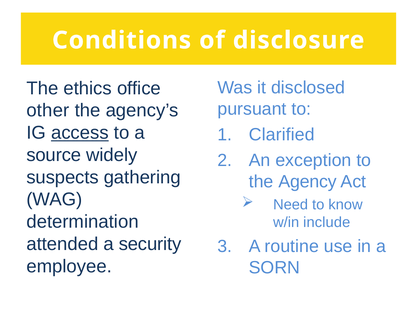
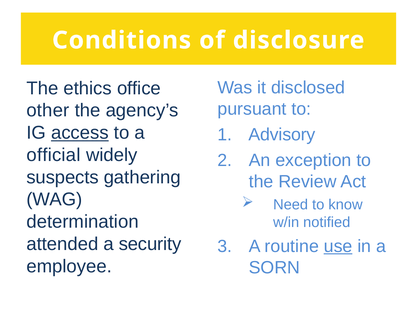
Clarified: Clarified -> Advisory (282, 135)
source: source -> official (54, 155)
Agency: Agency -> Review (308, 182)
include: include -> notified (327, 222)
use underline: none -> present (338, 246)
